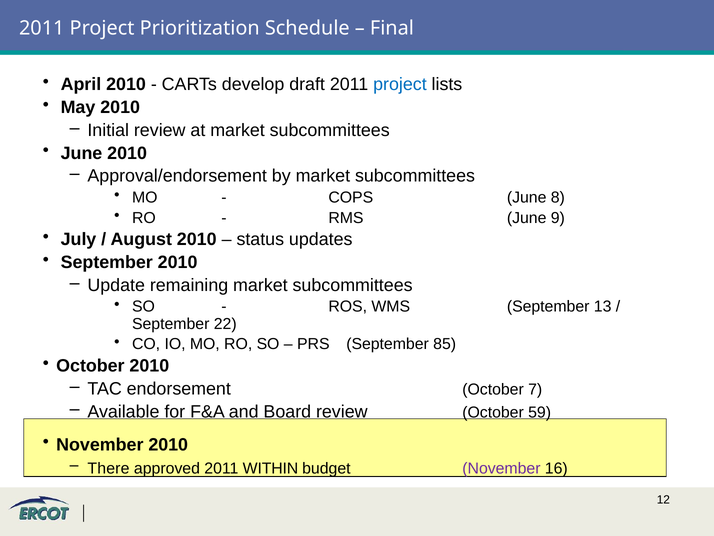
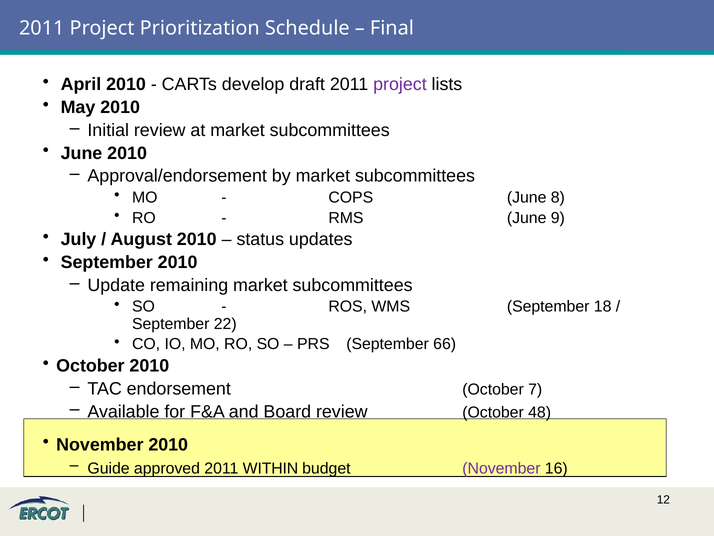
project colour: blue -> purple (400, 85)
13: 13 -> 18 (603, 306)
85: 85 -> 66 (445, 344)
59: 59 -> 48 (540, 412)
There: There -> Guide (109, 468)
